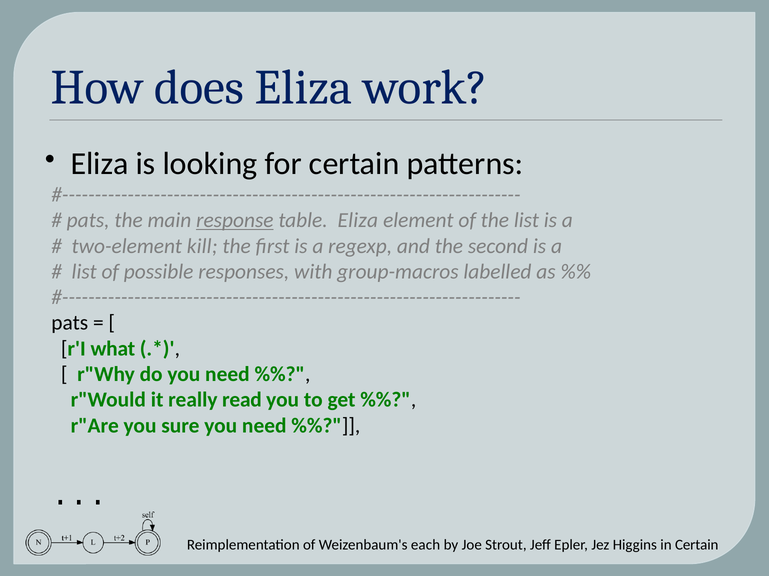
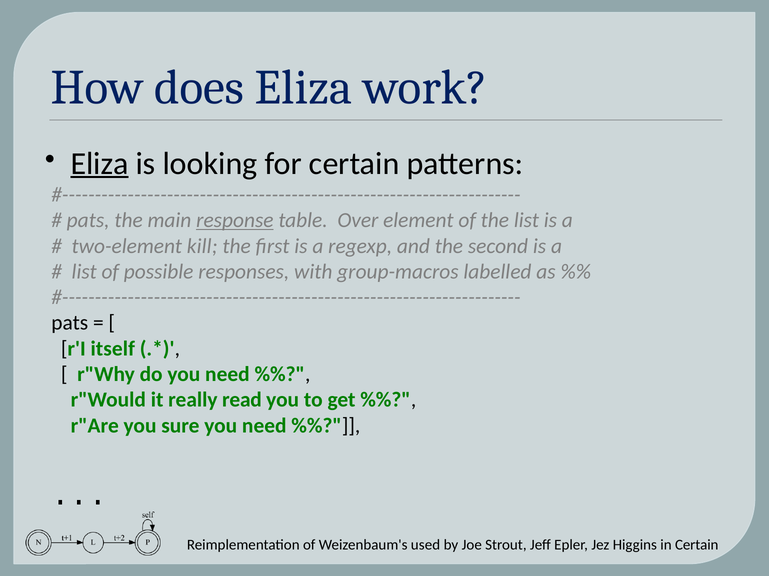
Eliza underline: none -> present (100, 164)
table Eliza: Eliza -> Over (358, 221)
what: what -> itself (113, 349)
each: each -> used (426, 545)
